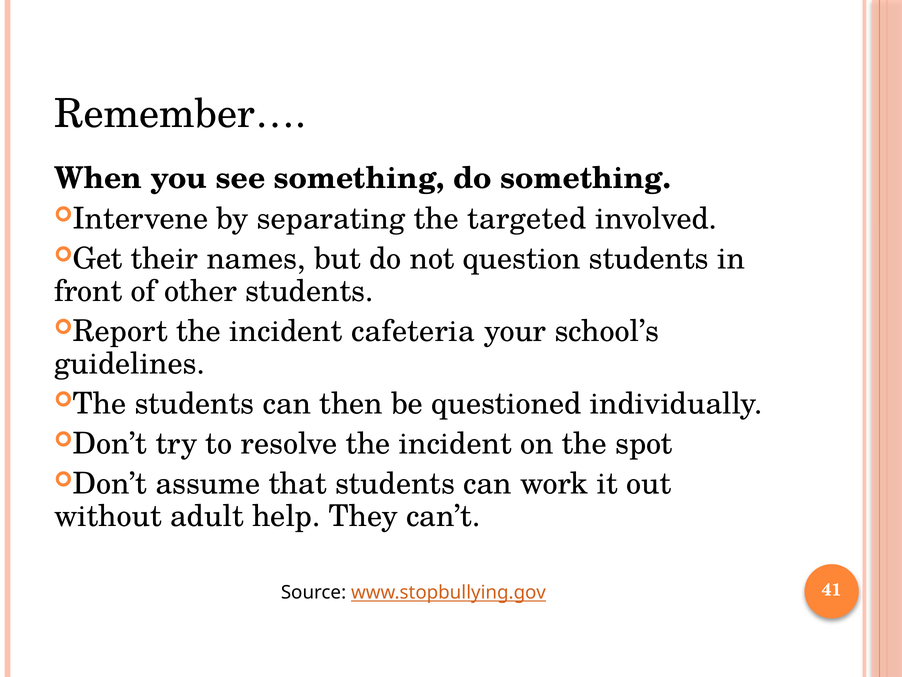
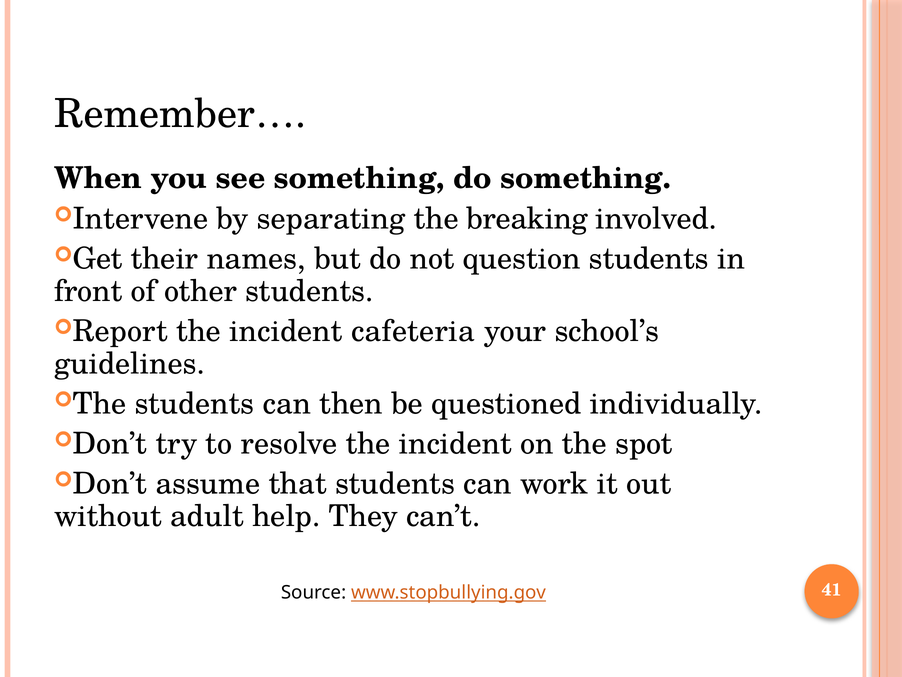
targeted: targeted -> breaking (527, 218)
